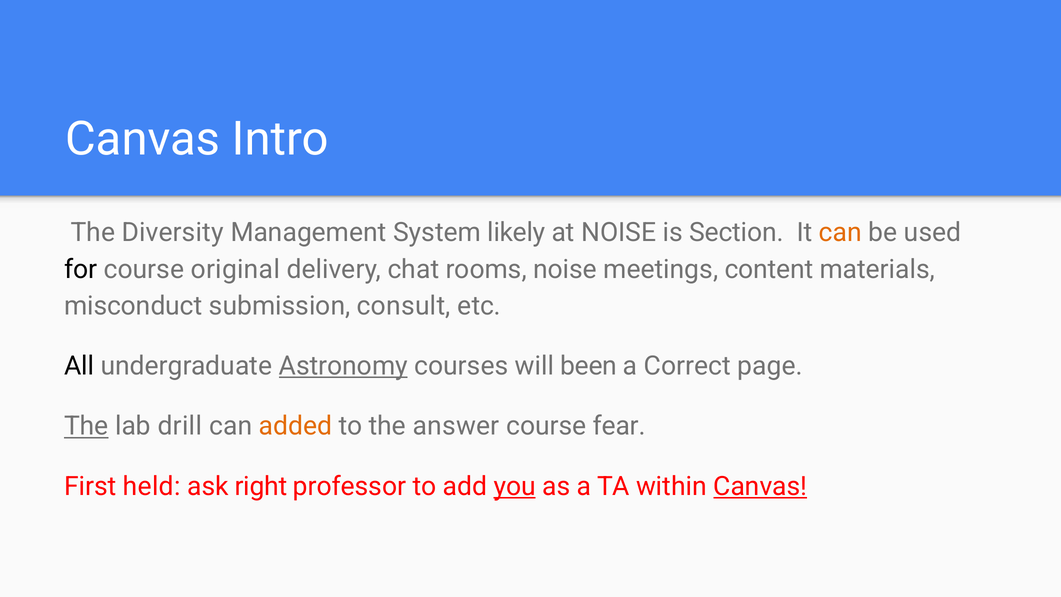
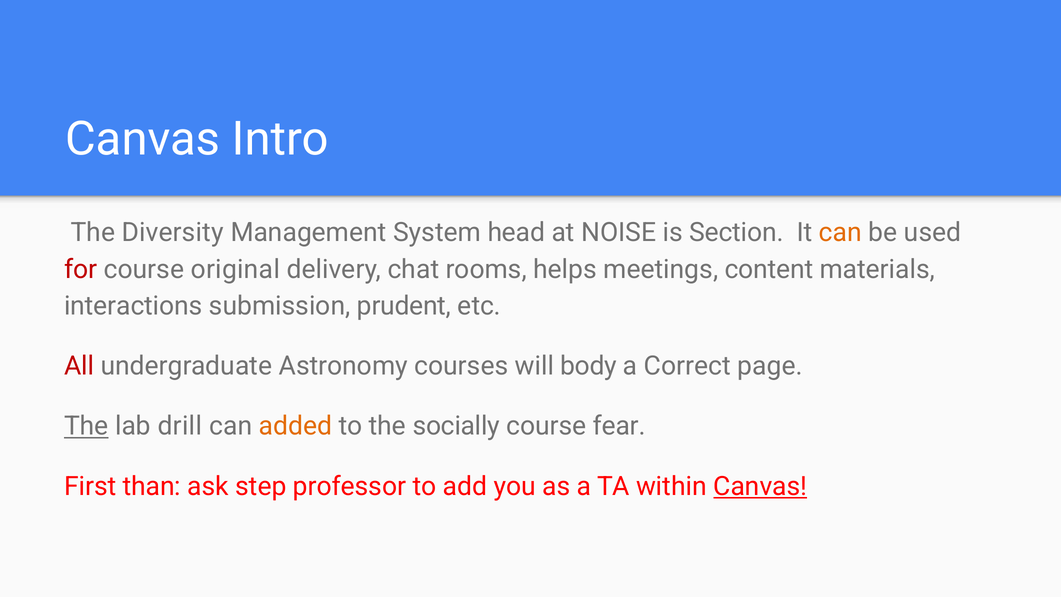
likely: likely -> head (516, 233)
for colour: black -> red (81, 269)
rooms noise: noise -> helps (565, 269)
misconduct: misconduct -> interactions (133, 306)
consult: consult -> prudent (404, 306)
All colour: black -> red (79, 366)
Astronomy underline: present -> none (343, 366)
been: been -> body (589, 366)
answer: answer -> socially (456, 426)
held: held -> than (152, 486)
right: right -> step (261, 486)
you underline: present -> none (515, 486)
